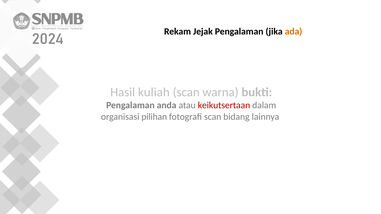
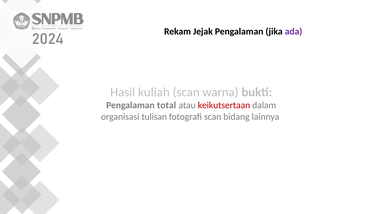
ada colour: orange -> purple (294, 31)
anda: anda -> total (167, 105)
pilihan: pilihan -> tulisan (154, 117)
